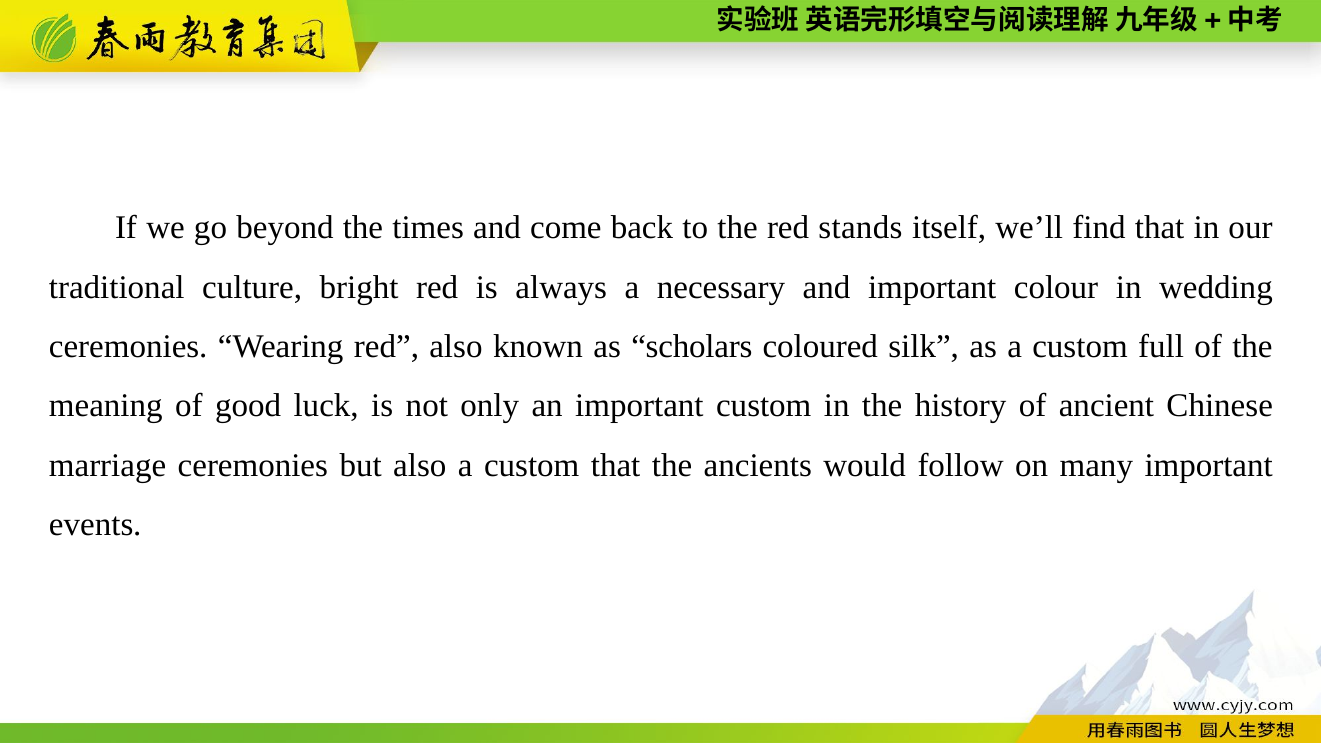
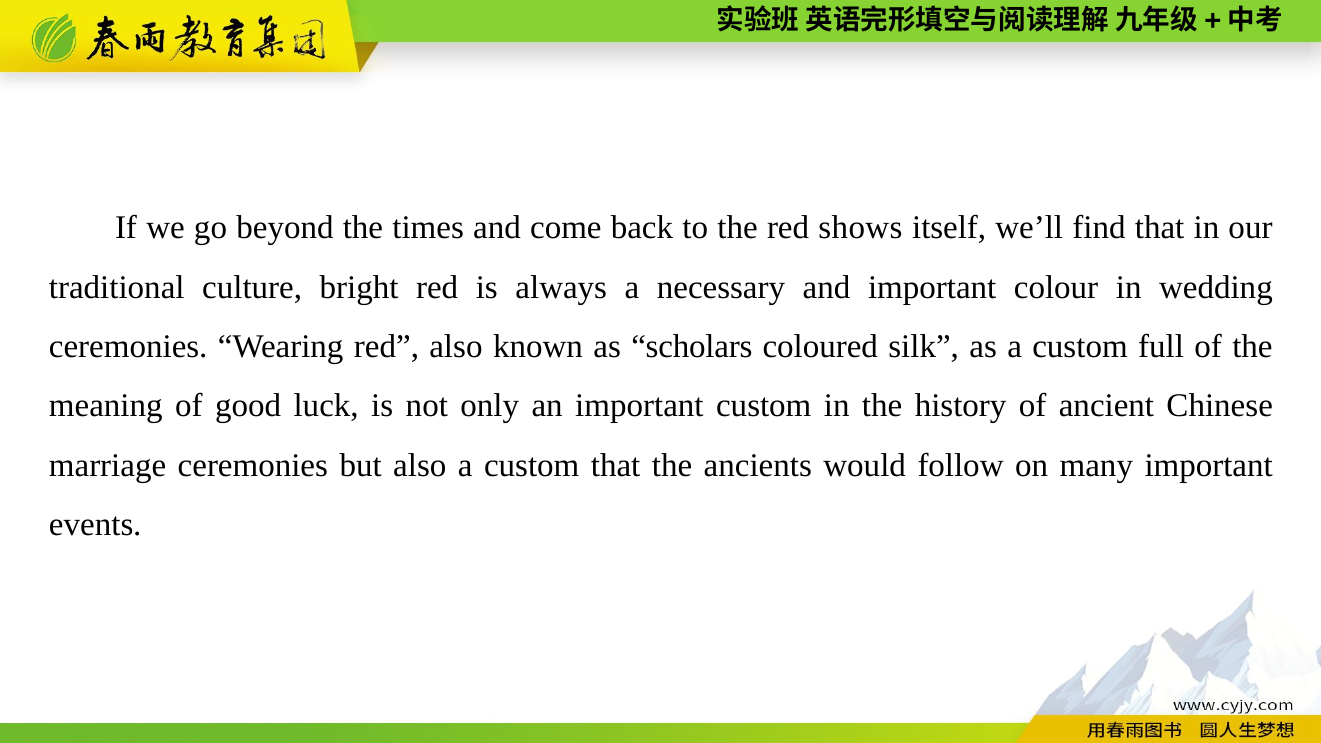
stands: stands -> shows (860, 228)
